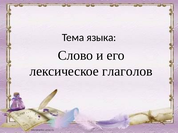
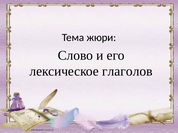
языка: языка -> жюри (101, 38)
